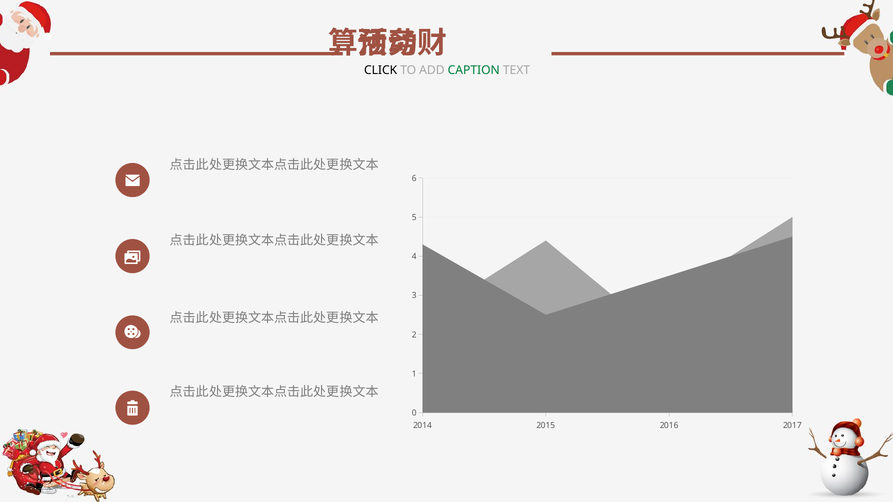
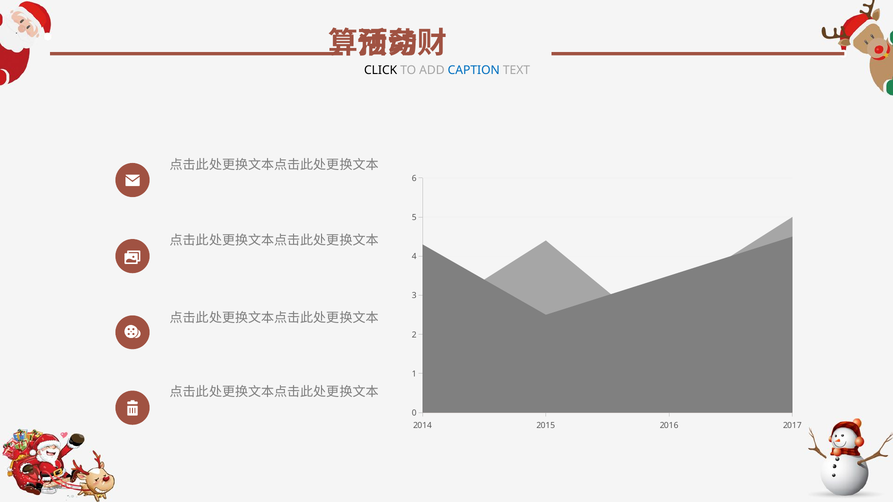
CAPTION colour: green -> blue (474, 70)
